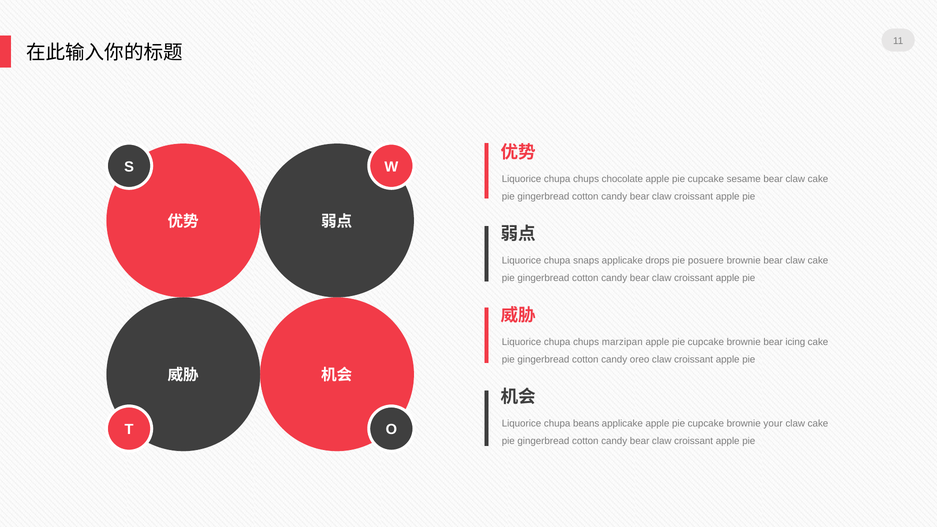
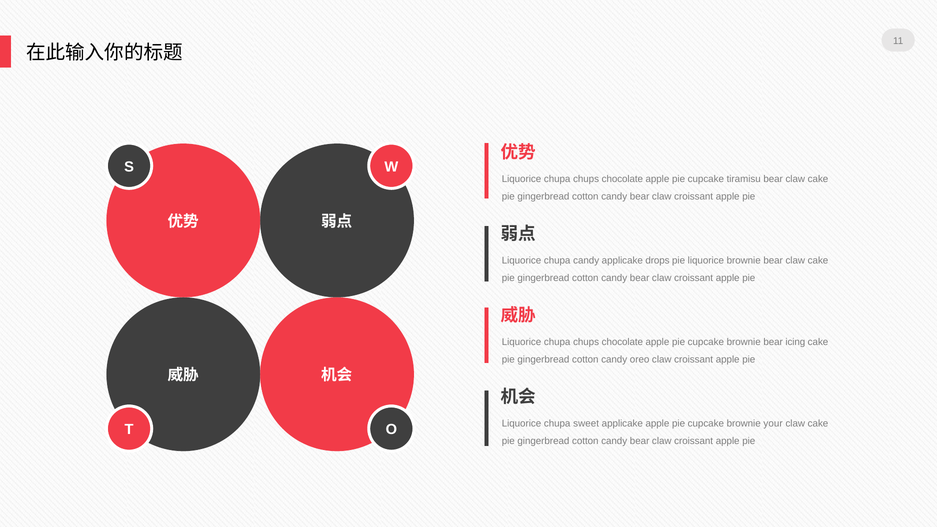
sesame: sesame -> tiramisu (744, 179)
chupa snaps: snaps -> candy (586, 261)
pie posuere: posuere -> liquorice (706, 261)
marzipan: marzipan -> chocolate (622, 342)
beans: beans -> sweet (586, 424)
